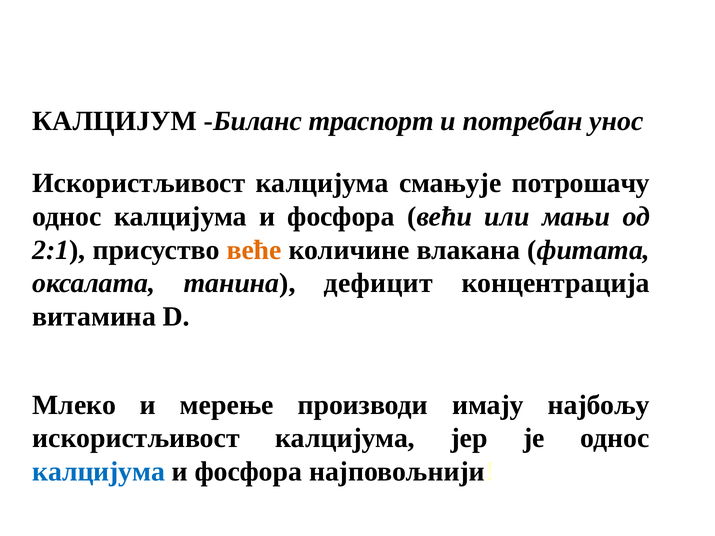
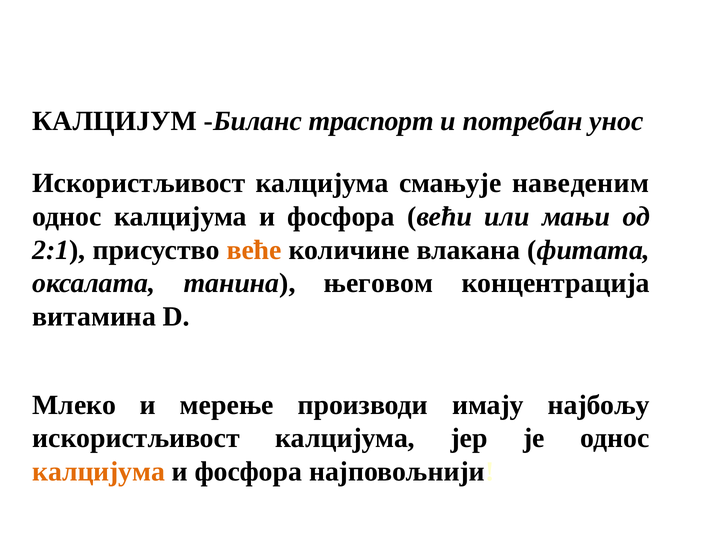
потрошачу: потрошачу -> наведеним (581, 183)
дефицит: дефицит -> његовом (379, 283)
калцијума colour: blue -> orange (99, 472)
